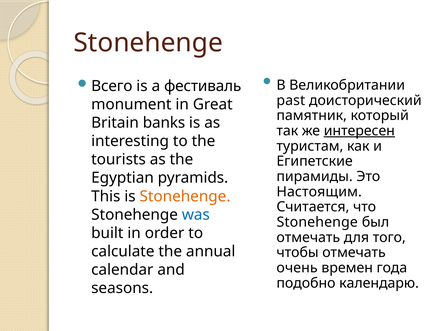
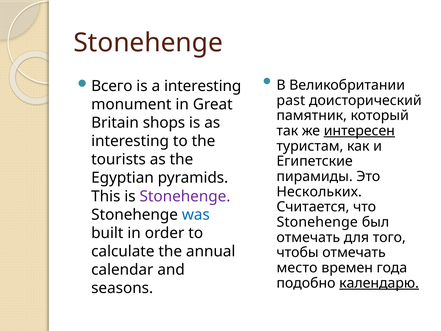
a фестиваль: фестиваль -> interesting (203, 86)
banks: banks -> shops (164, 123)
Настоящим: Настоящим -> Нескольких (319, 192)
Stonehenge colour: orange -> purple (185, 196)
очень: очень -> место (297, 268)
календарю underline: none -> present (379, 283)
